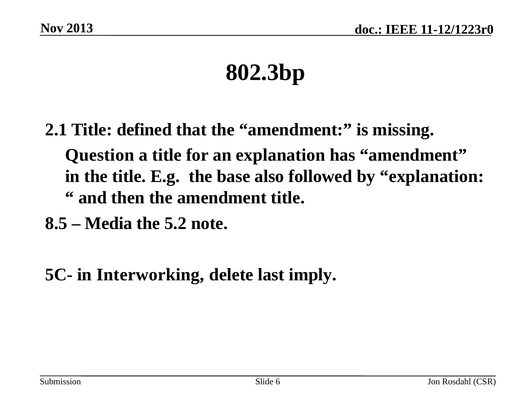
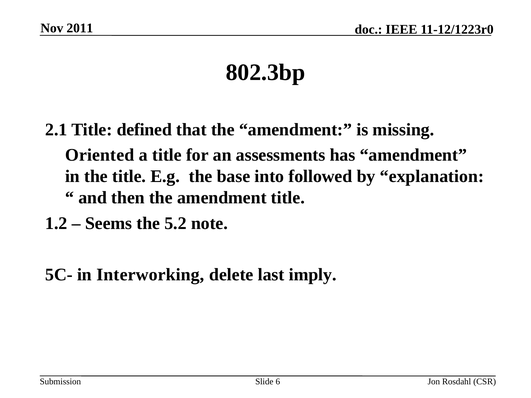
2013: 2013 -> 2011 (80, 28)
Question: Question -> Oriented (100, 155)
an explanation: explanation -> assessments (281, 155)
also: also -> into (269, 176)
8.5: 8.5 -> 1.2 (56, 223)
Media: Media -> Seems (109, 223)
